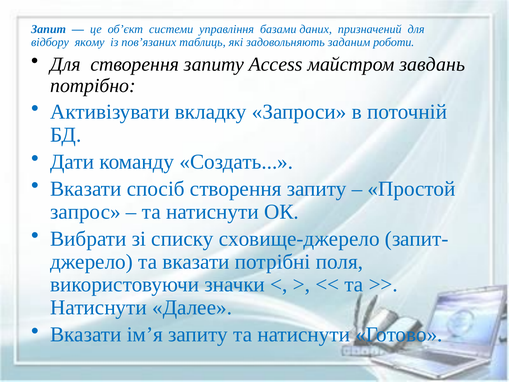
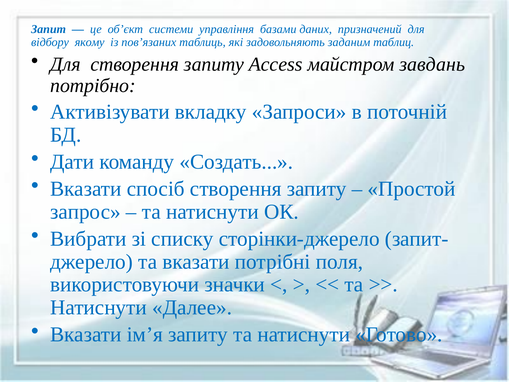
роботи: роботи -> таблиц (394, 42)
сховище-джерело: сховище-джерело -> сторінки-джерело (299, 239)
